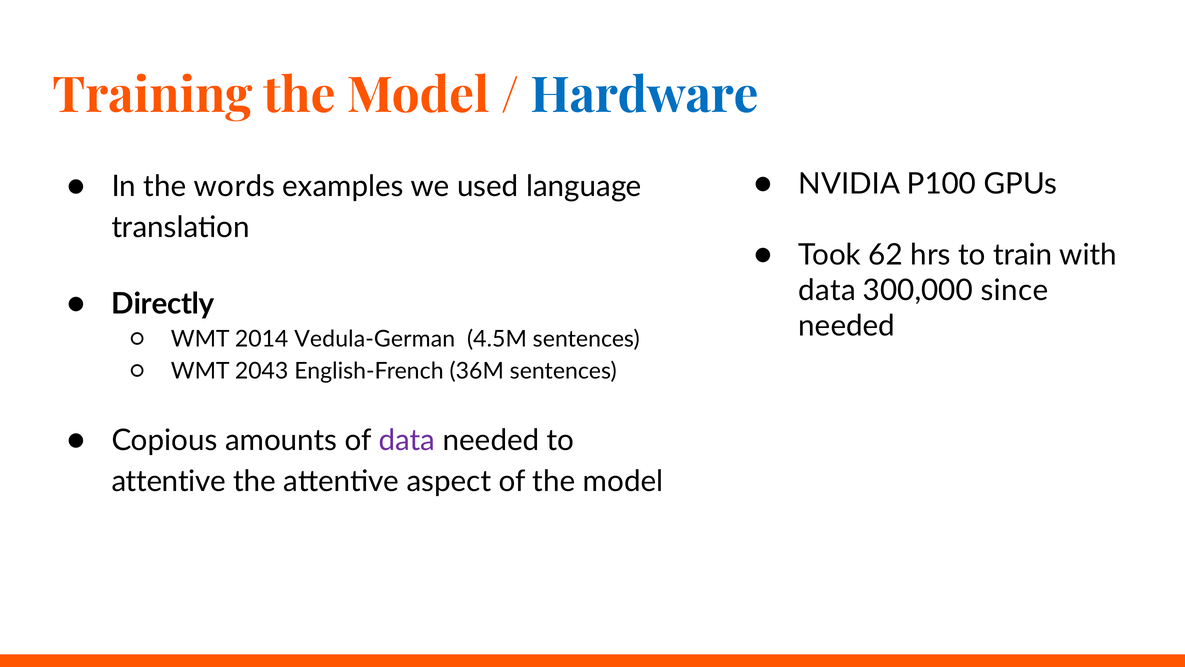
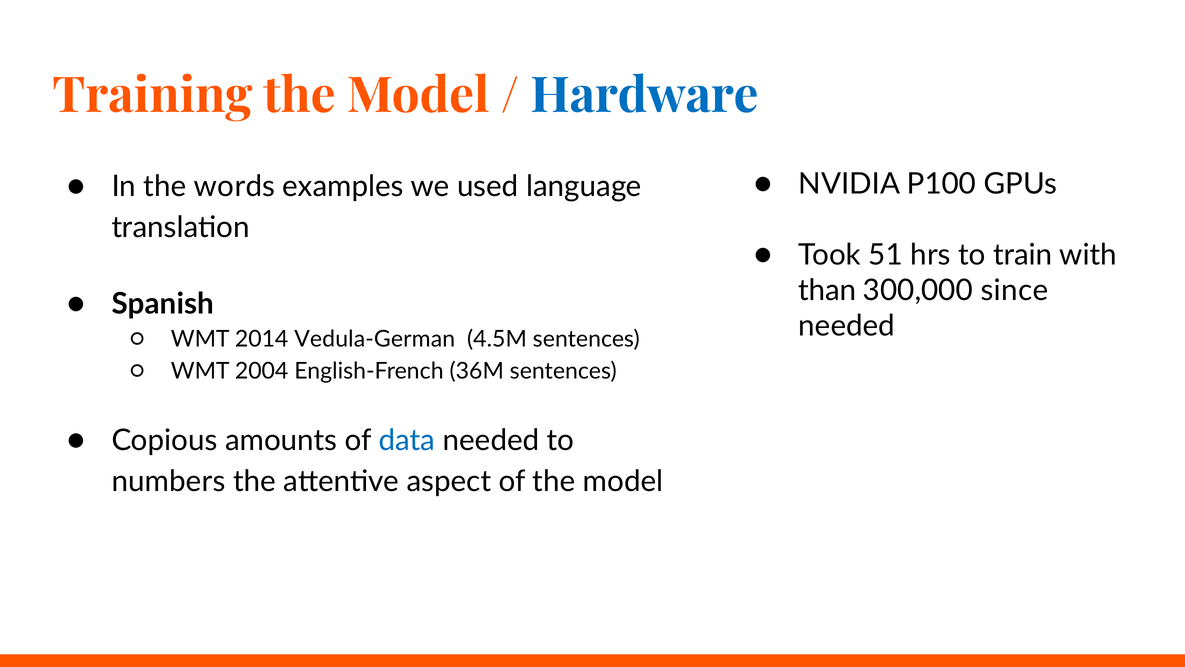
62: 62 -> 51 (886, 255)
data: data -> than (827, 290)
Directly: Directly -> Spanish (163, 304)
2043: 2043 -> 2004 (262, 371)
data colour: purple -> blue (407, 440)
attentive: attentive -> numbers (168, 481)
